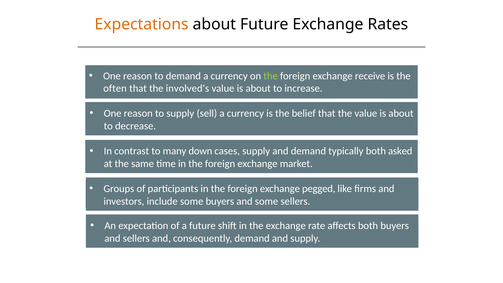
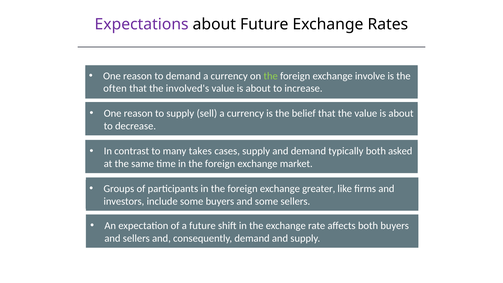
Expectations colour: orange -> purple (142, 24)
receive: receive -> involve (370, 76)
down: down -> takes (200, 151)
pegged: pegged -> greater (319, 189)
